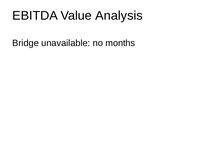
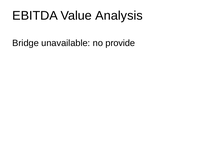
months: months -> provide (120, 43)
